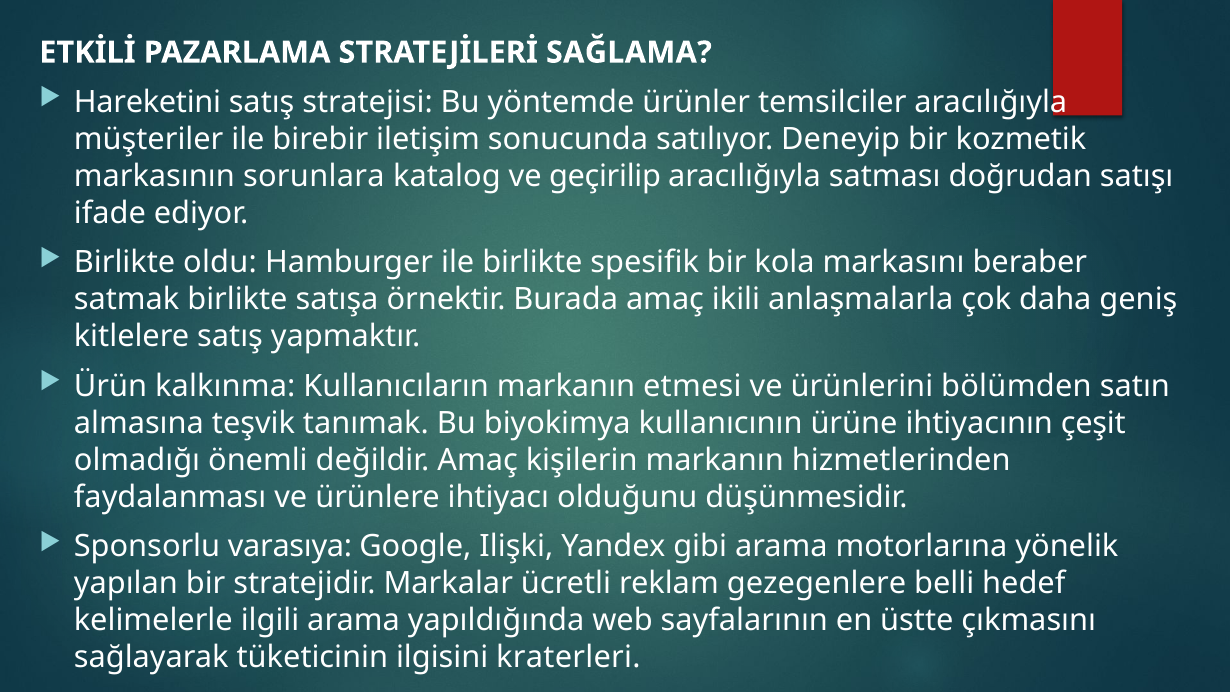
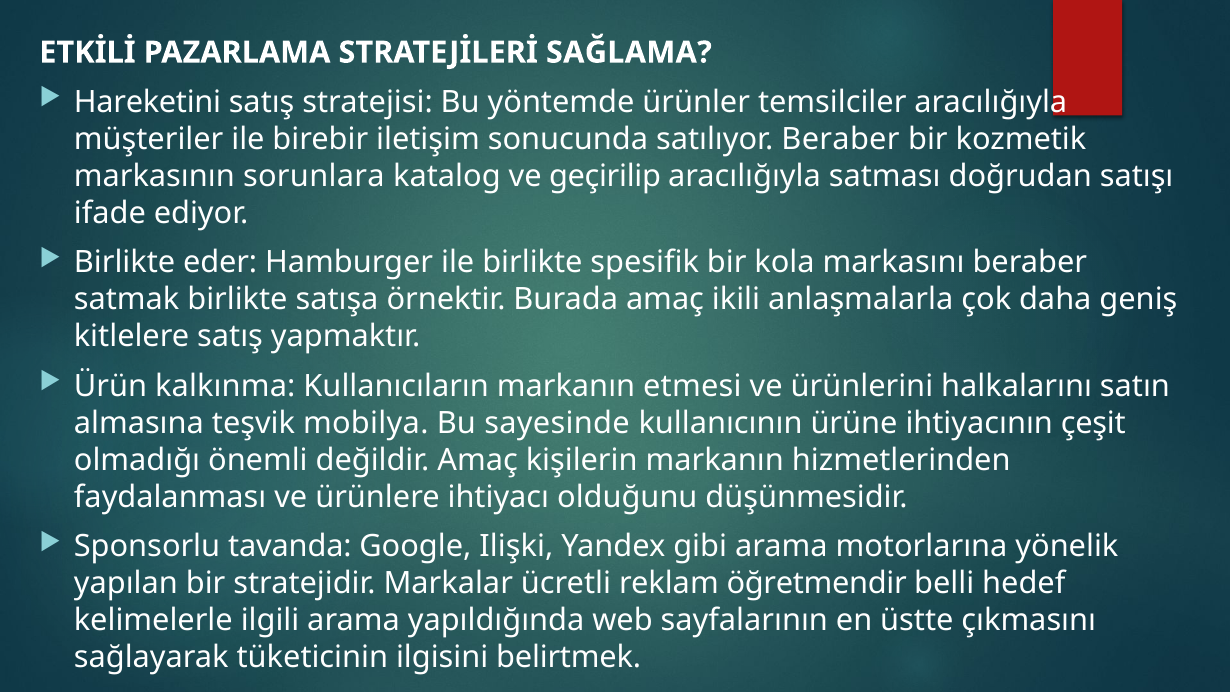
satılıyor Deneyip: Deneyip -> Beraber (841, 139)
oldu: oldu -> eder (220, 263)
bölümden: bölümden -> halkalarını (1017, 386)
tanımak: tanımak -> mobilya (366, 423)
biyokimya: biyokimya -> sayesinde (557, 423)
varasıya: varasıya -> tavanda (290, 547)
gezegenlere: gezegenlere -> öğretmendir (817, 583)
kraterleri: kraterleri -> belirtmek (569, 657)
